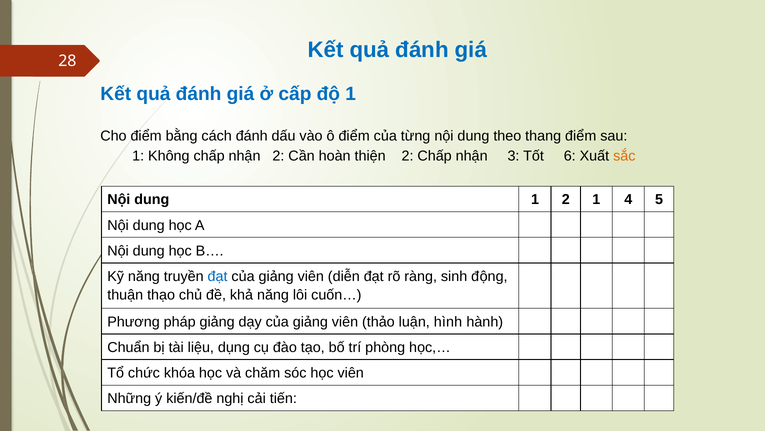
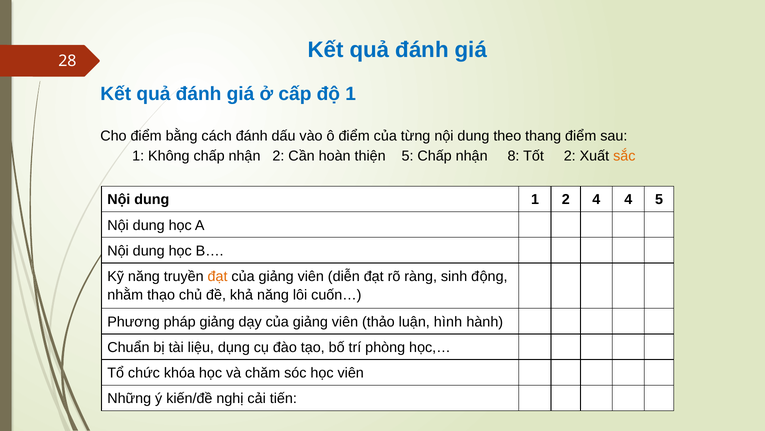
2: 2 -> 5 (408, 156)
3: 3 -> 8 (514, 156)
Tốt 6: 6 -> 2 (570, 156)
2 1: 1 -> 4 (596, 199)
đạt colour: blue -> orange (218, 276)
thuận: thuận -> nhằm (125, 294)
